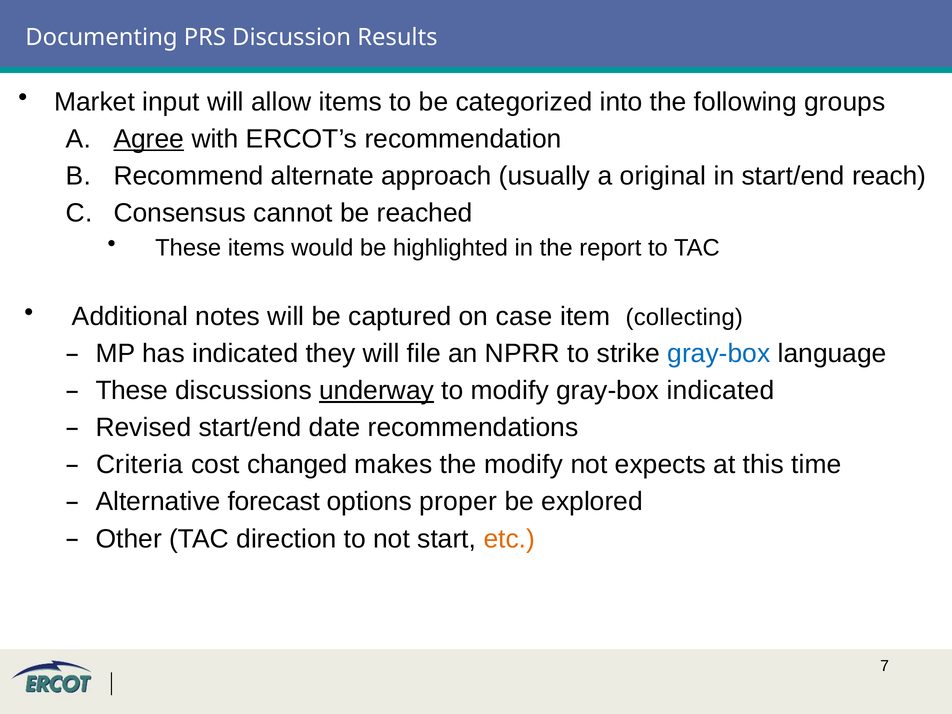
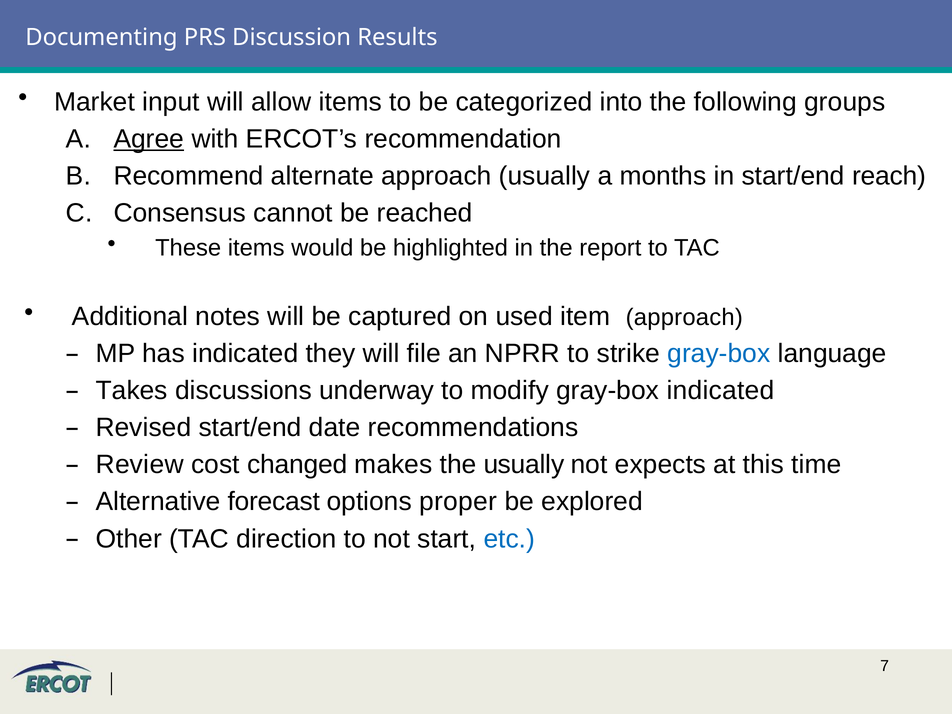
original: original -> months (663, 176)
case: case -> used (524, 317)
item collecting: collecting -> approach (684, 317)
These: These -> Takes (132, 391)
underway underline: present -> none (377, 391)
Criteria: Criteria -> Review (140, 465)
the modify: modify -> usually (524, 465)
etc colour: orange -> blue (509, 539)
